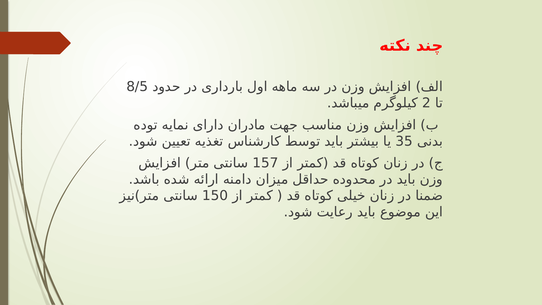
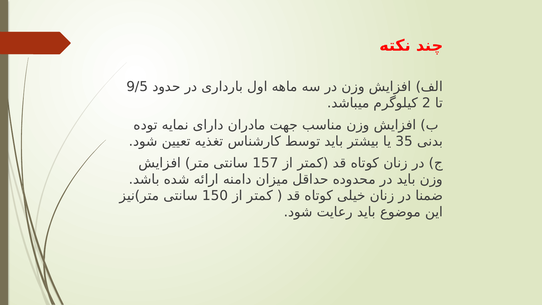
8/5: 8/5 -> 9/5 (137, 87)
